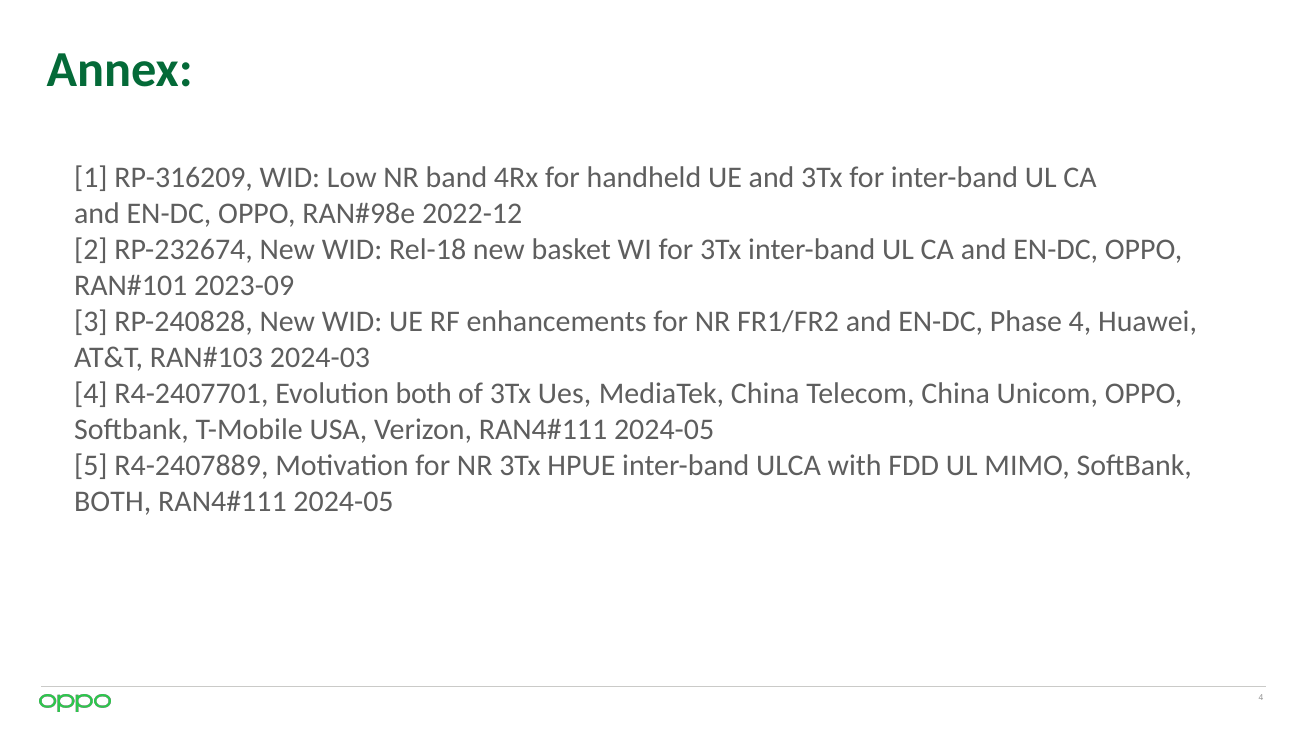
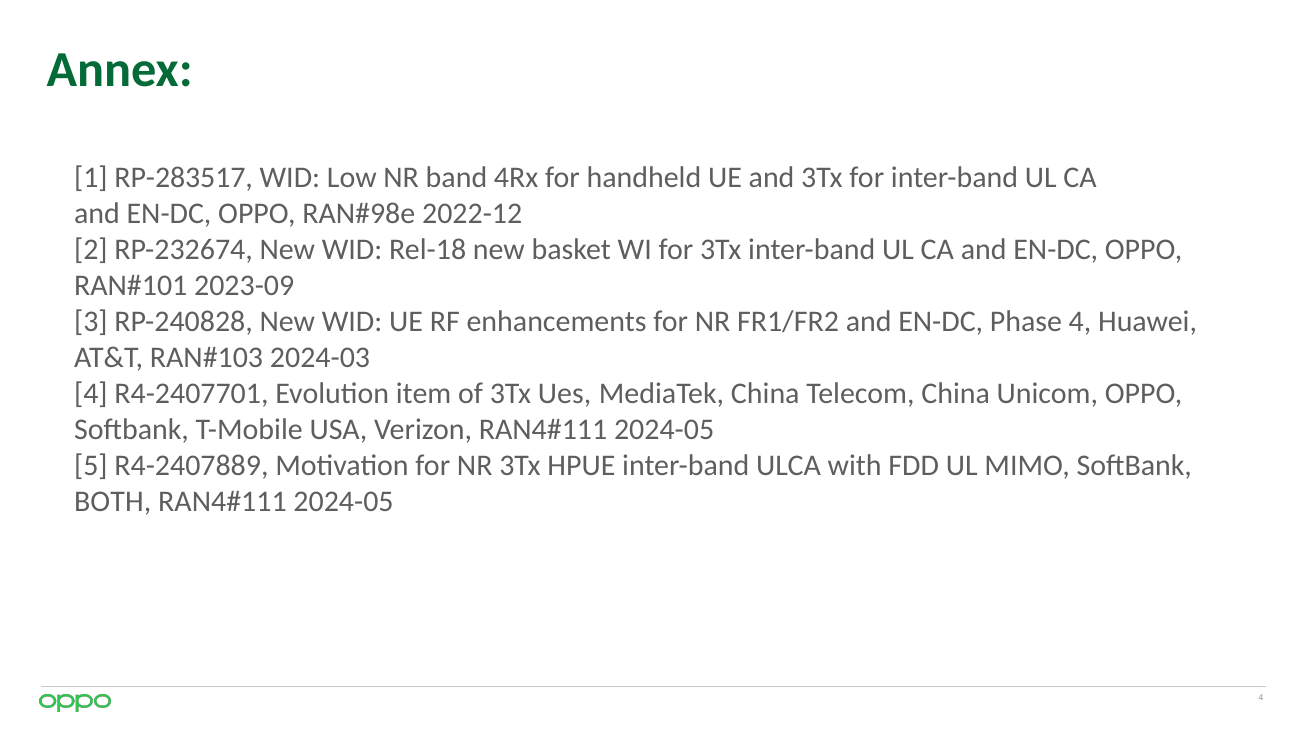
RP-316209: RP-316209 -> RP-283517 (184, 178)
Evolution both: both -> item (424, 394)
